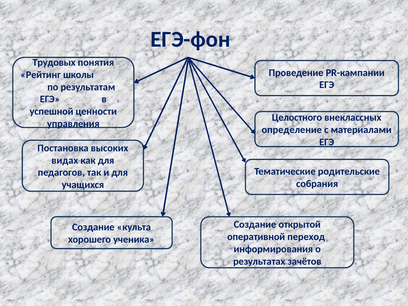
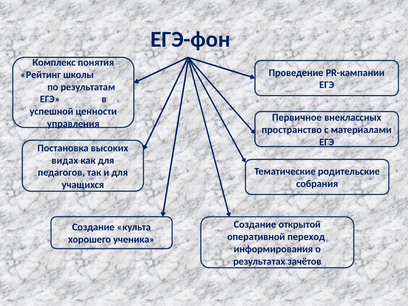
Трудовых: Трудовых -> Комплекс (54, 63)
Целостного: Целостного -> Первичное (297, 118)
определение: определение -> пространство (292, 130)
